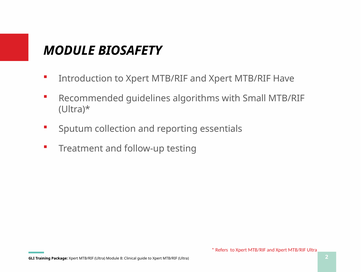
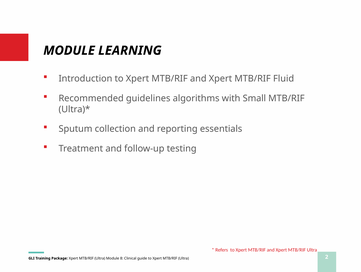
BIOSAFETY: BIOSAFETY -> LEARNING (130, 50)
Have: Have -> Fluid (284, 78)
